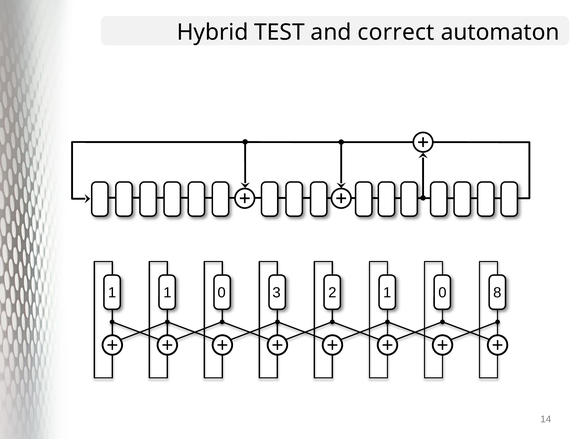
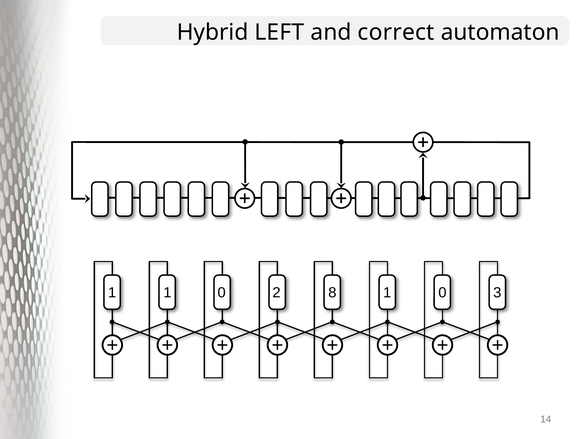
TEST: TEST -> LEFT (279, 32)
3: 3 -> 2 (277, 293)
2: 2 -> 8 (332, 293)
8: 8 -> 3 (497, 293)
